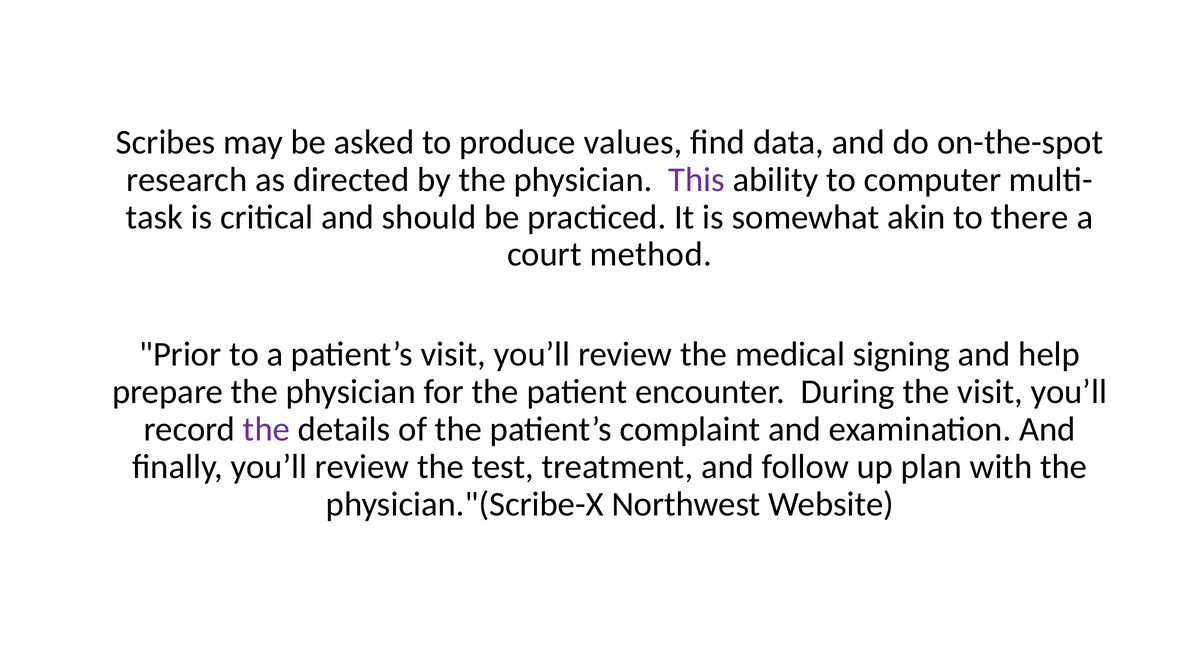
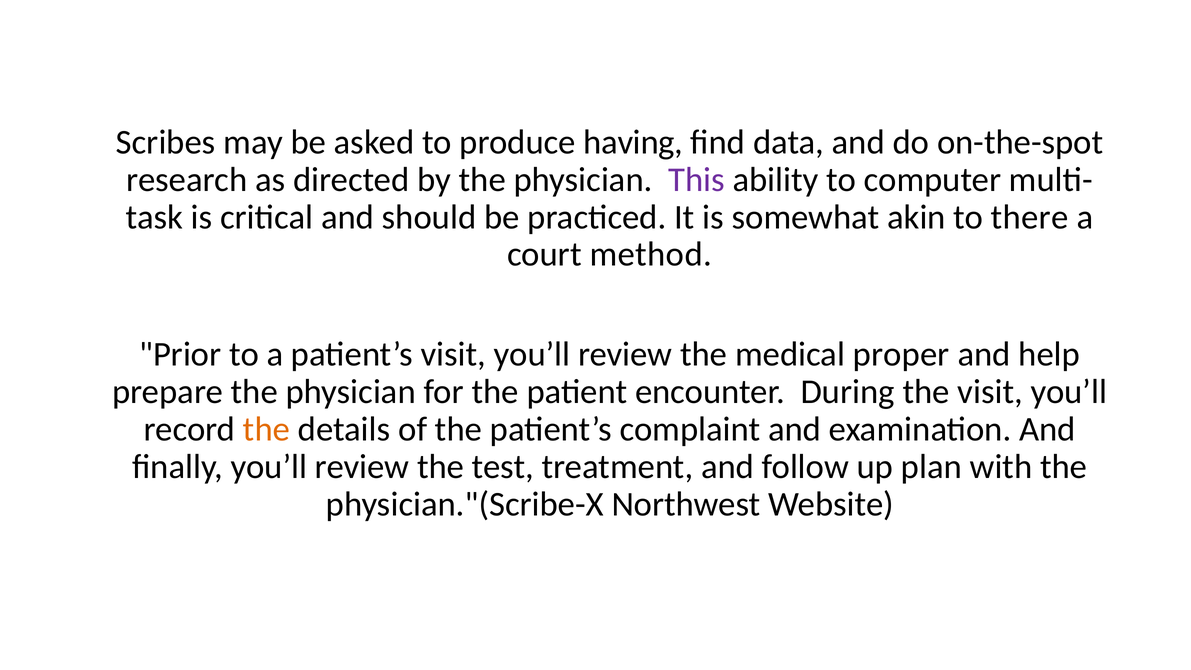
values: values -> having (633, 142)
signing: signing -> proper (901, 354)
the colour: purple -> orange (266, 429)
